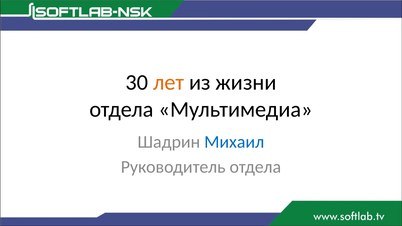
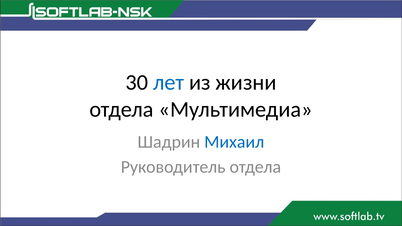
лет colour: orange -> blue (169, 83)
